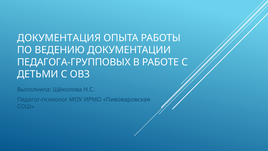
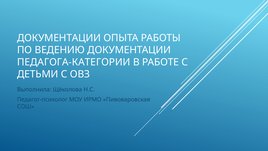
ДОКУМЕНТАЦИЯ: ДОКУМЕНТАЦИЯ -> ДОКУМЕНТАЦИИ (59, 38)
ПЕДАГОГА-ГРУППОВЫХ: ПЕДАГОГА-ГРУППОВЫХ -> ПЕДАГОГА-КАТЕГОРИИ (74, 62)
